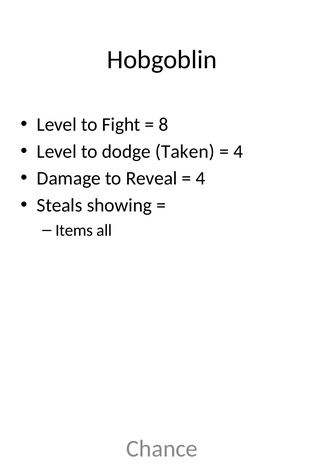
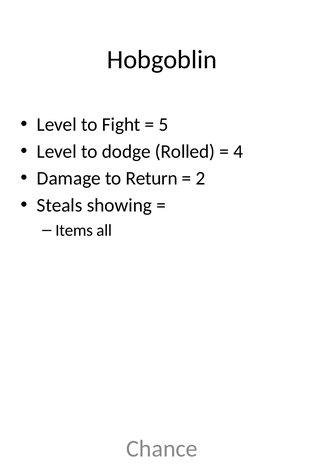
8: 8 -> 5 (163, 124)
Taken: Taken -> Rolled (185, 151)
Reveal: Reveal -> Return (152, 178)
4: 4 -> 2 (200, 178)
